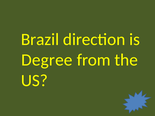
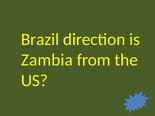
Degree: Degree -> Zambia (47, 60)
